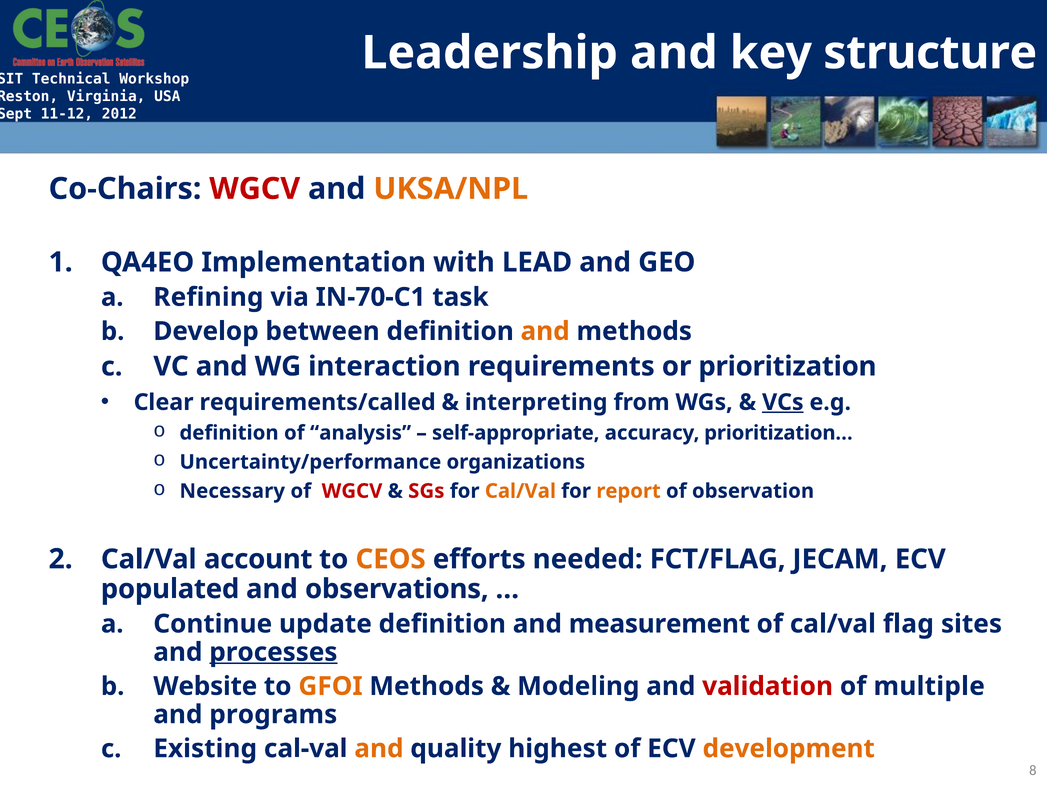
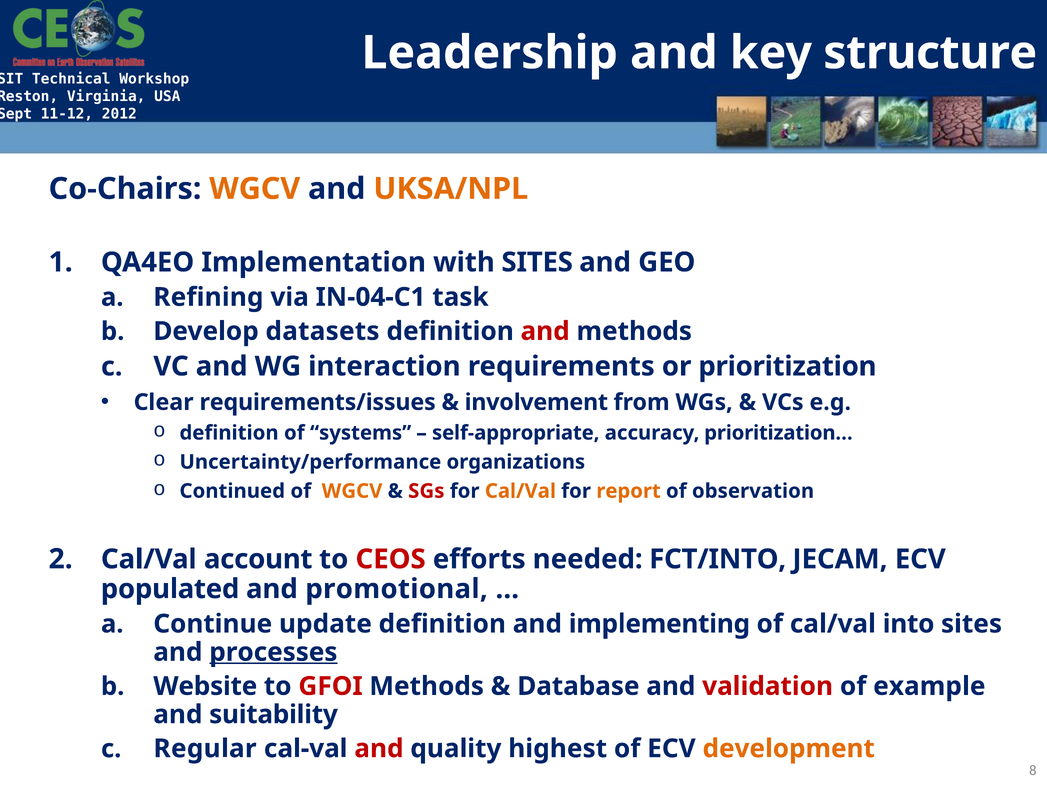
WGCV colour: red -> orange (255, 189)
with LEAD: LEAD -> SITES (537, 262)
IN-70-C1: IN-70-C1 -> IN-04-C1 (371, 297)
between: between -> datasets (322, 331)
and colour: orange -> red (545, 331)
requirements/called: requirements/called -> requirements/issues (318, 402)
interpreting: interpreting -> involvement (536, 402)
VCs underline: present -> none (783, 402)
analysis: analysis -> systems (361, 433)
Necessary: Necessary -> Continued (232, 491)
WGCV colour: red -> orange (352, 491)
CEOS colour: orange -> red (391, 559)
FCT/FLAG: FCT/FLAG -> FCT/INTO (718, 559)
observations: observations -> promotional (397, 589)
measurement: measurement -> implementing (659, 624)
flag: flag -> into (909, 624)
GFOI colour: orange -> red (330, 686)
Modeling: Modeling -> Database (578, 686)
multiple: multiple -> example (929, 686)
programs: programs -> suitability (273, 715)
Existing: Existing -> Regular (205, 749)
and colour: orange -> red (379, 749)
